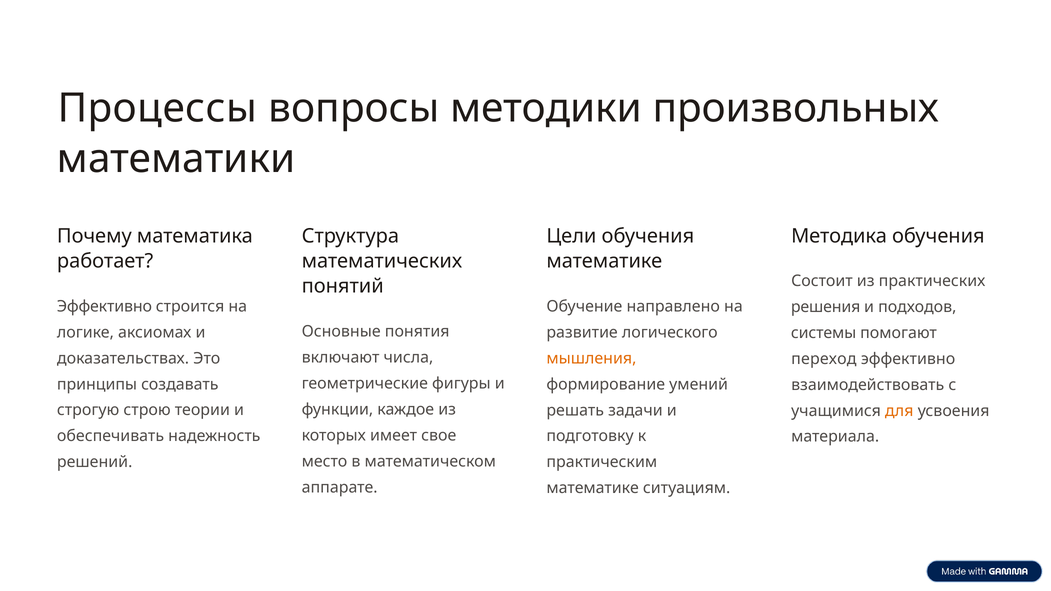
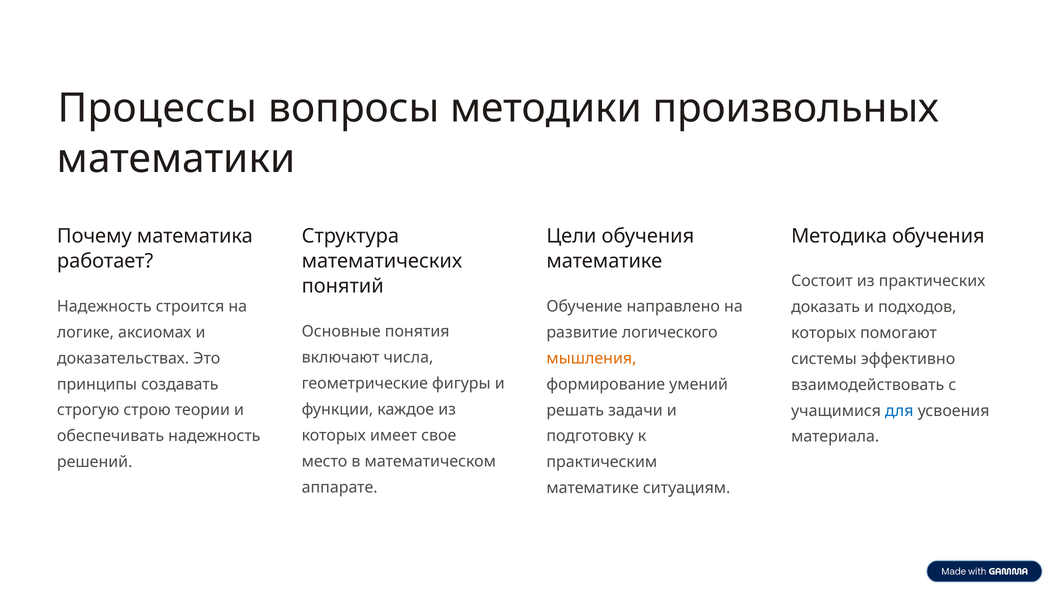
Эффективно: Эффективно -> Надежность (104, 306)
решения: решения -> доказать (826, 307)
системы: системы -> которых (824, 333)
переход: переход -> системы (824, 359)
для colour: orange -> blue (899, 411)
